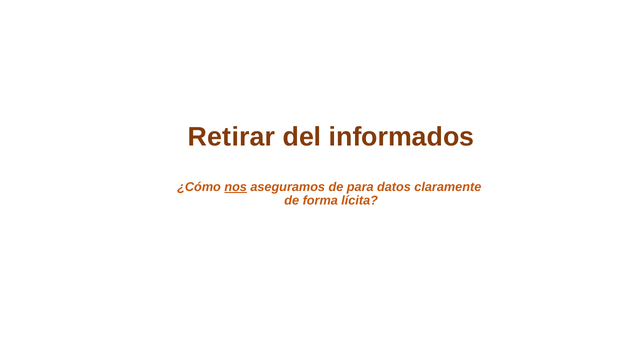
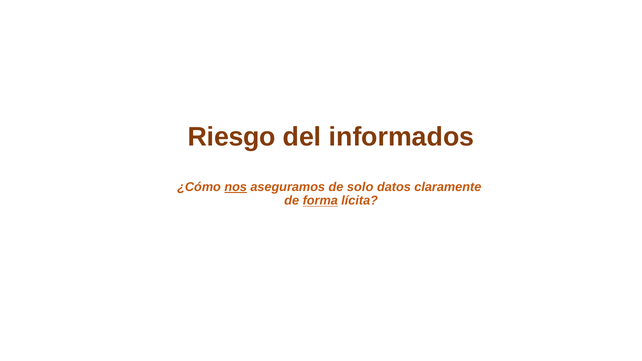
Retirar: Retirar -> Riesgo (232, 137)
para: para -> solo (360, 187)
forma underline: none -> present (320, 201)
